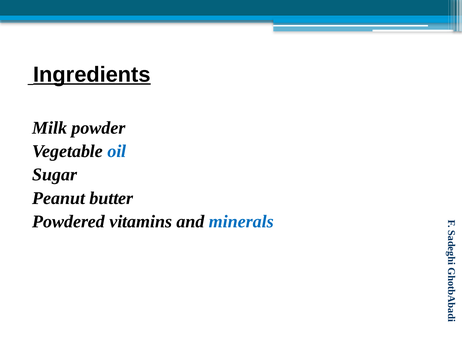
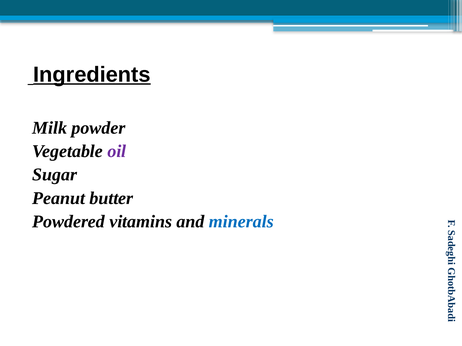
oil colour: blue -> purple (117, 151)
